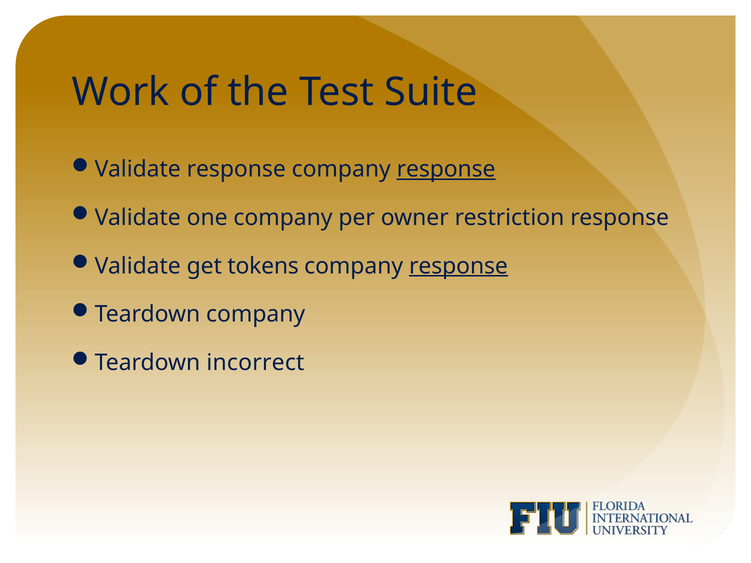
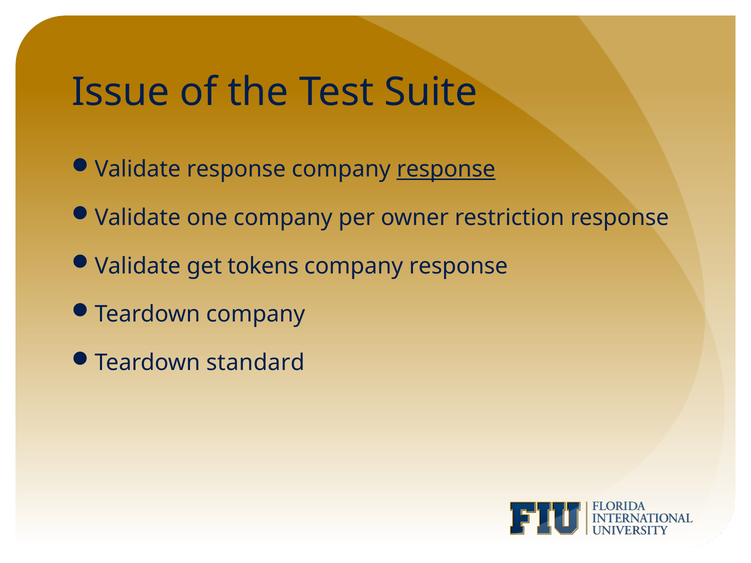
Work: Work -> Issue (120, 92)
response underline: present -> none (459, 266)
incorrect: incorrect -> standard (255, 363)
